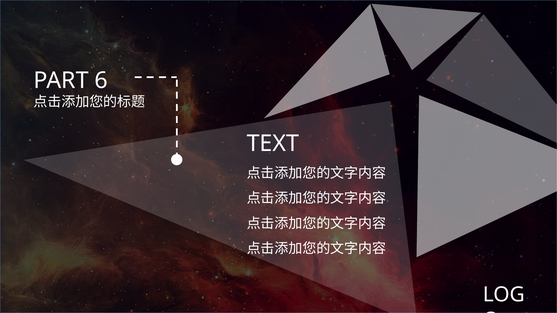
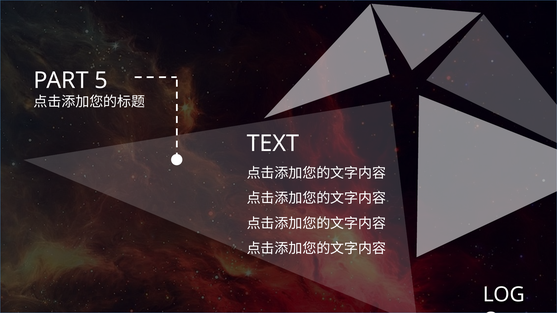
6: 6 -> 5 (101, 80)
